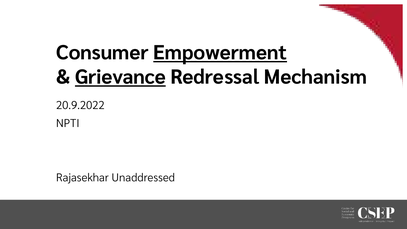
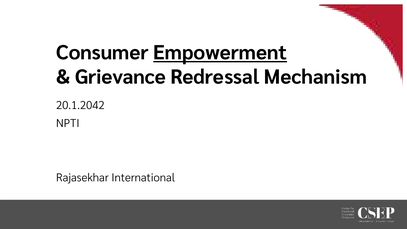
Grievance underline: present -> none (120, 77)
20.9.2022: 20.9.2022 -> 20.1.2042 (80, 105)
Unaddressed: Unaddressed -> International (143, 178)
